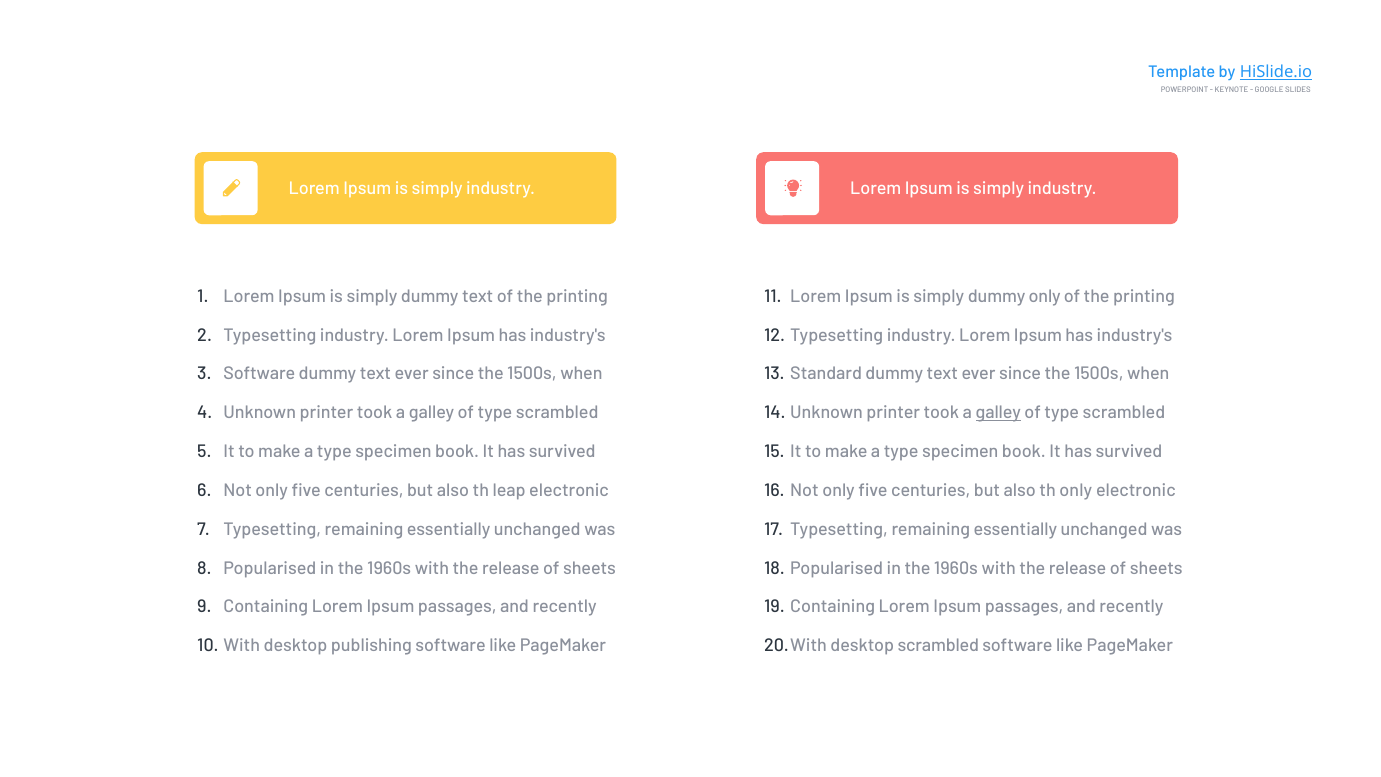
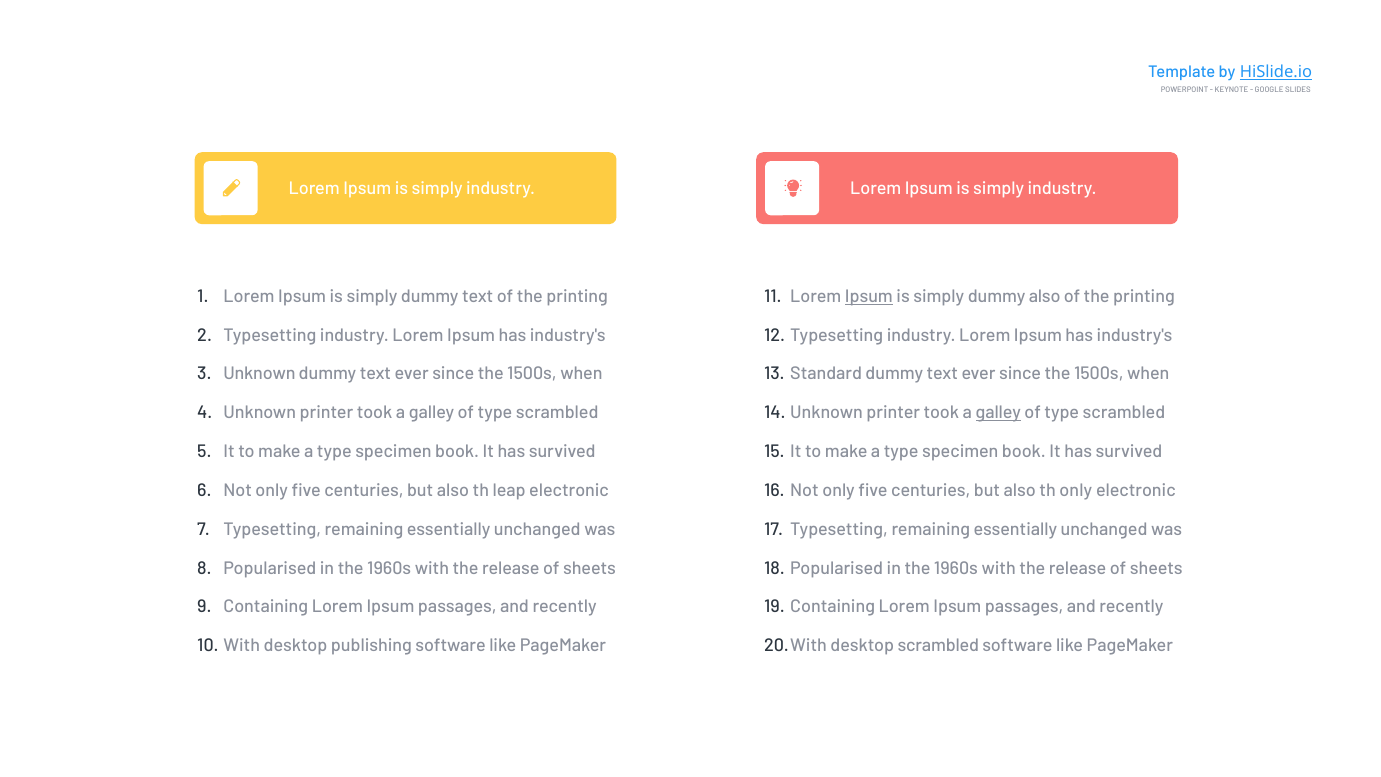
Ipsum underline: none -> present (869, 296)
dummy only: only -> also (1045, 296)
Software: Software -> Unknown (259, 374)
